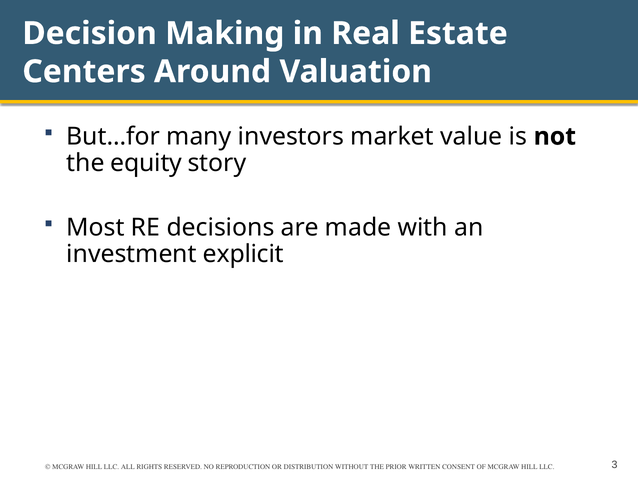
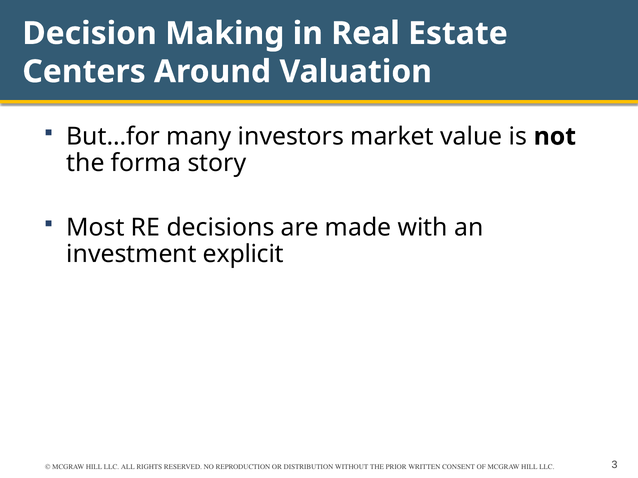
equity: equity -> forma (146, 163)
